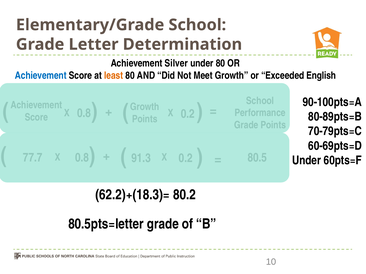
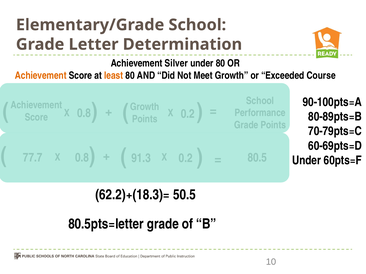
Achievement colour: blue -> orange (41, 76)
English: English -> Course (321, 76)
80.2: 80.2 -> 50.5 (184, 195)
